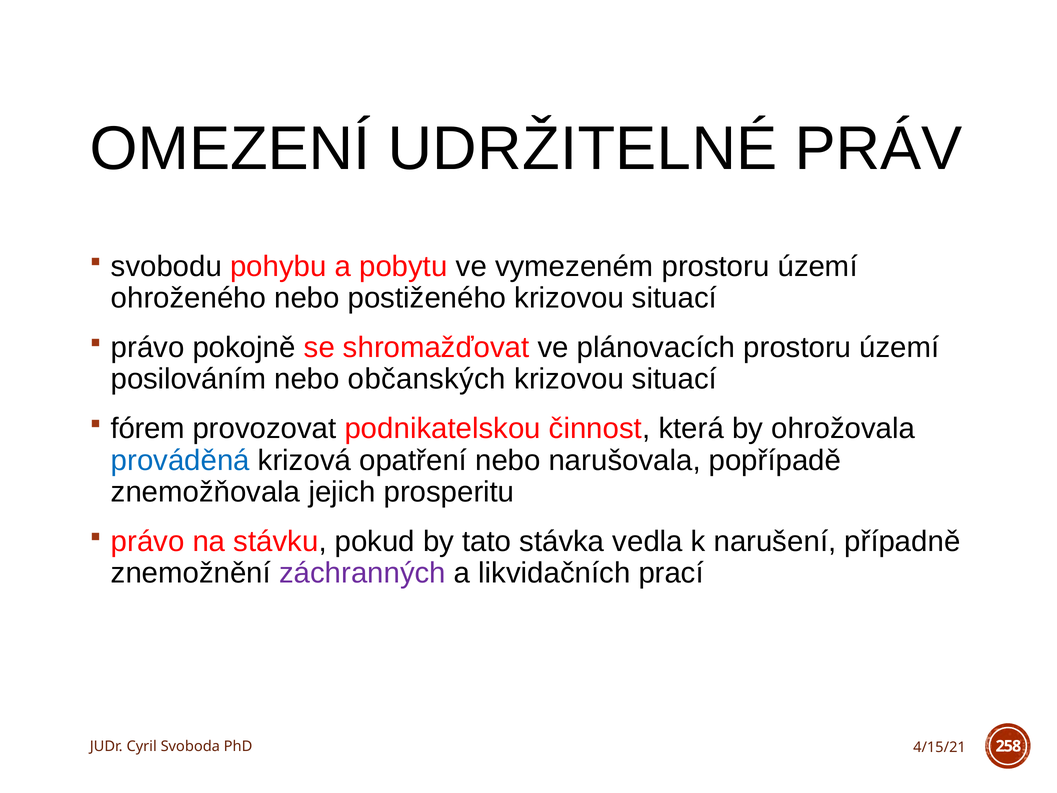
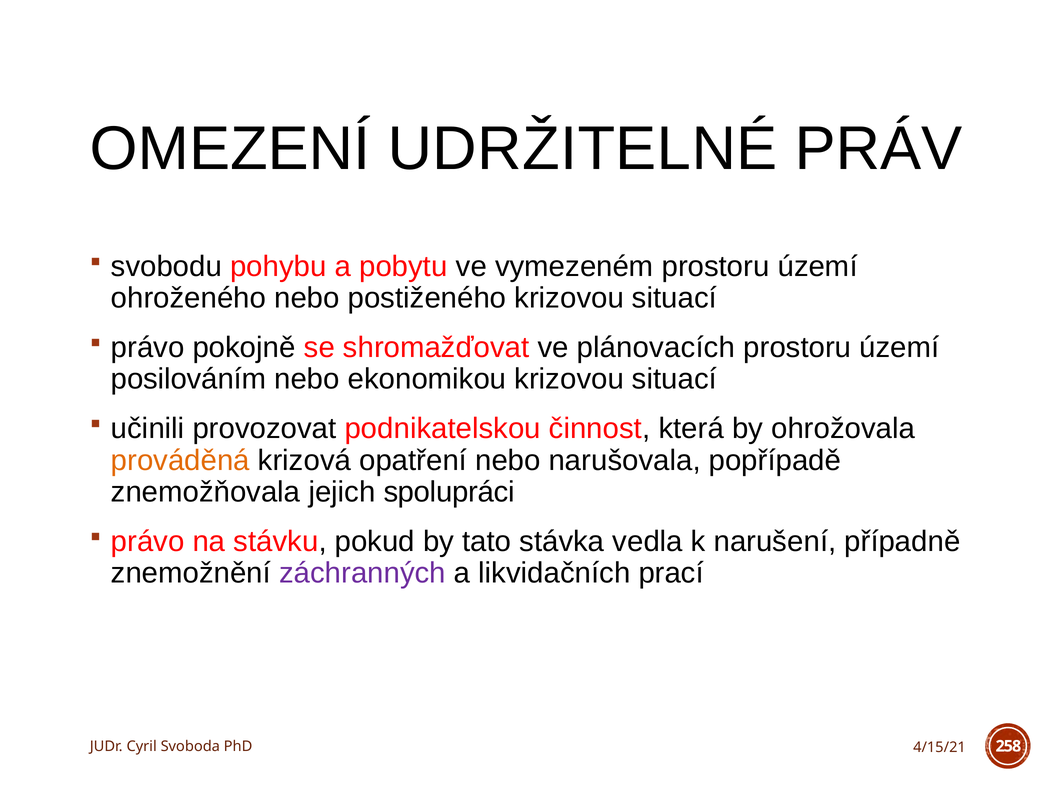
občanských: občanských -> ekonomikou (427, 379)
fórem: fórem -> učinili (148, 428)
prováděná colour: blue -> orange (180, 460)
prosperitu: prosperitu -> spolupráci (449, 492)
